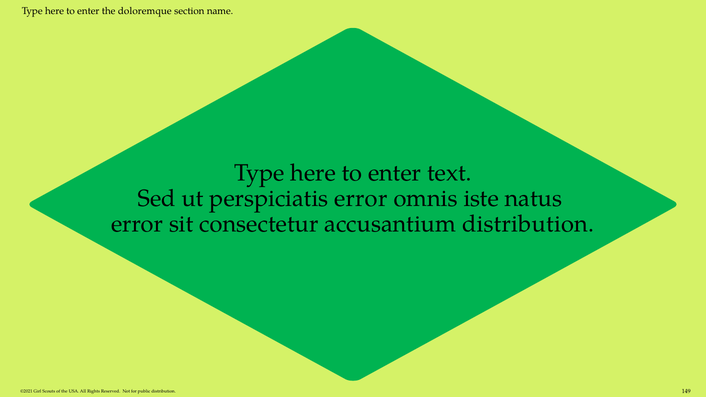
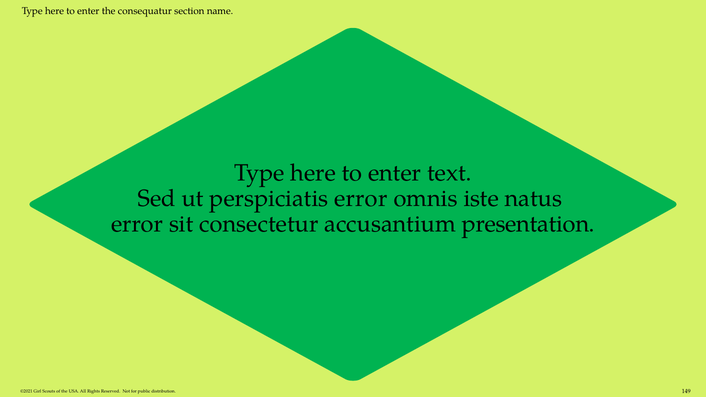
doloremque: doloremque -> consequatur (145, 11)
accusantium distribution: distribution -> presentation (528, 224)
